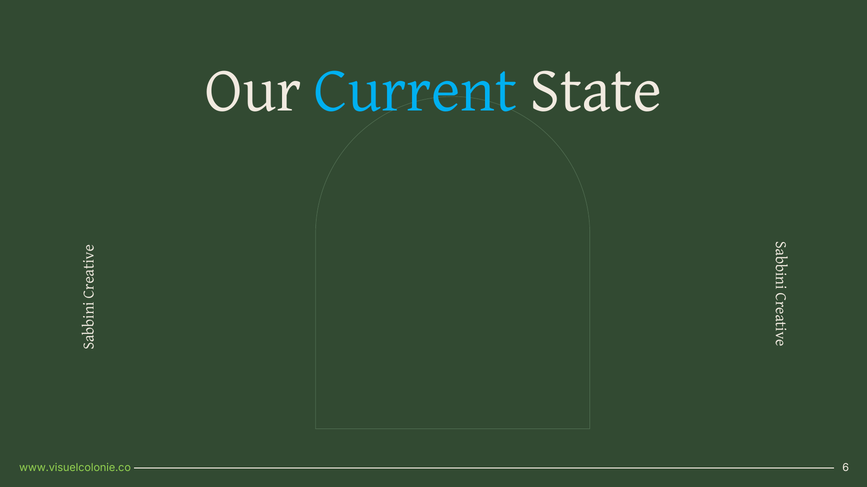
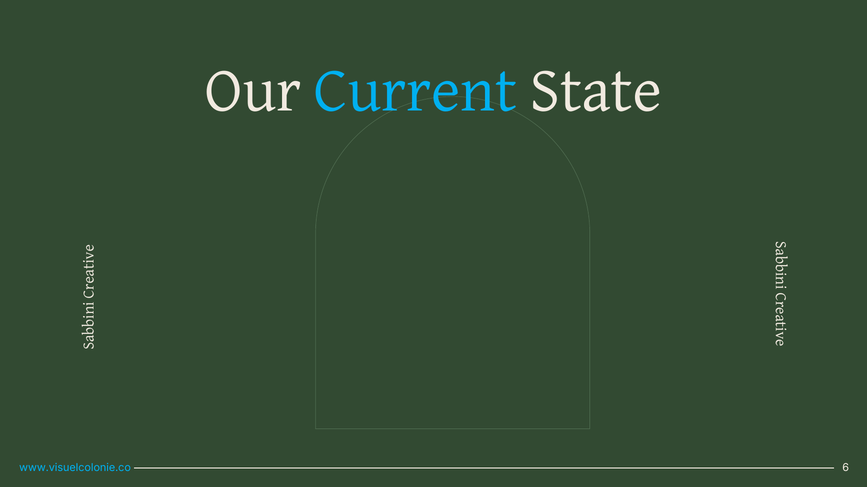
www.visuelcolonie.co colour: light green -> light blue (75, 468)
